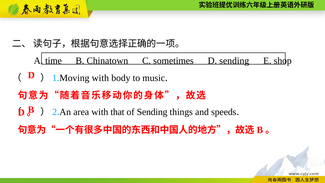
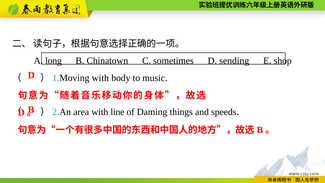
time: time -> long (54, 61)
that: that -> line (117, 112)
of Sending: Sending -> Daming (152, 112)
